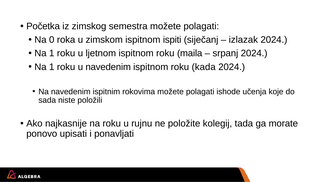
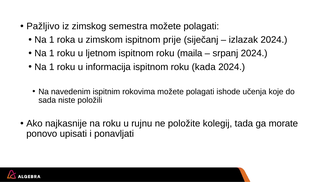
Početka: Početka -> Pažljivo (43, 26)
0: 0 -> 1 (52, 40)
ispiti: ispiti -> prije (172, 40)
u navedenim: navedenim -> informacija (108, 67)
